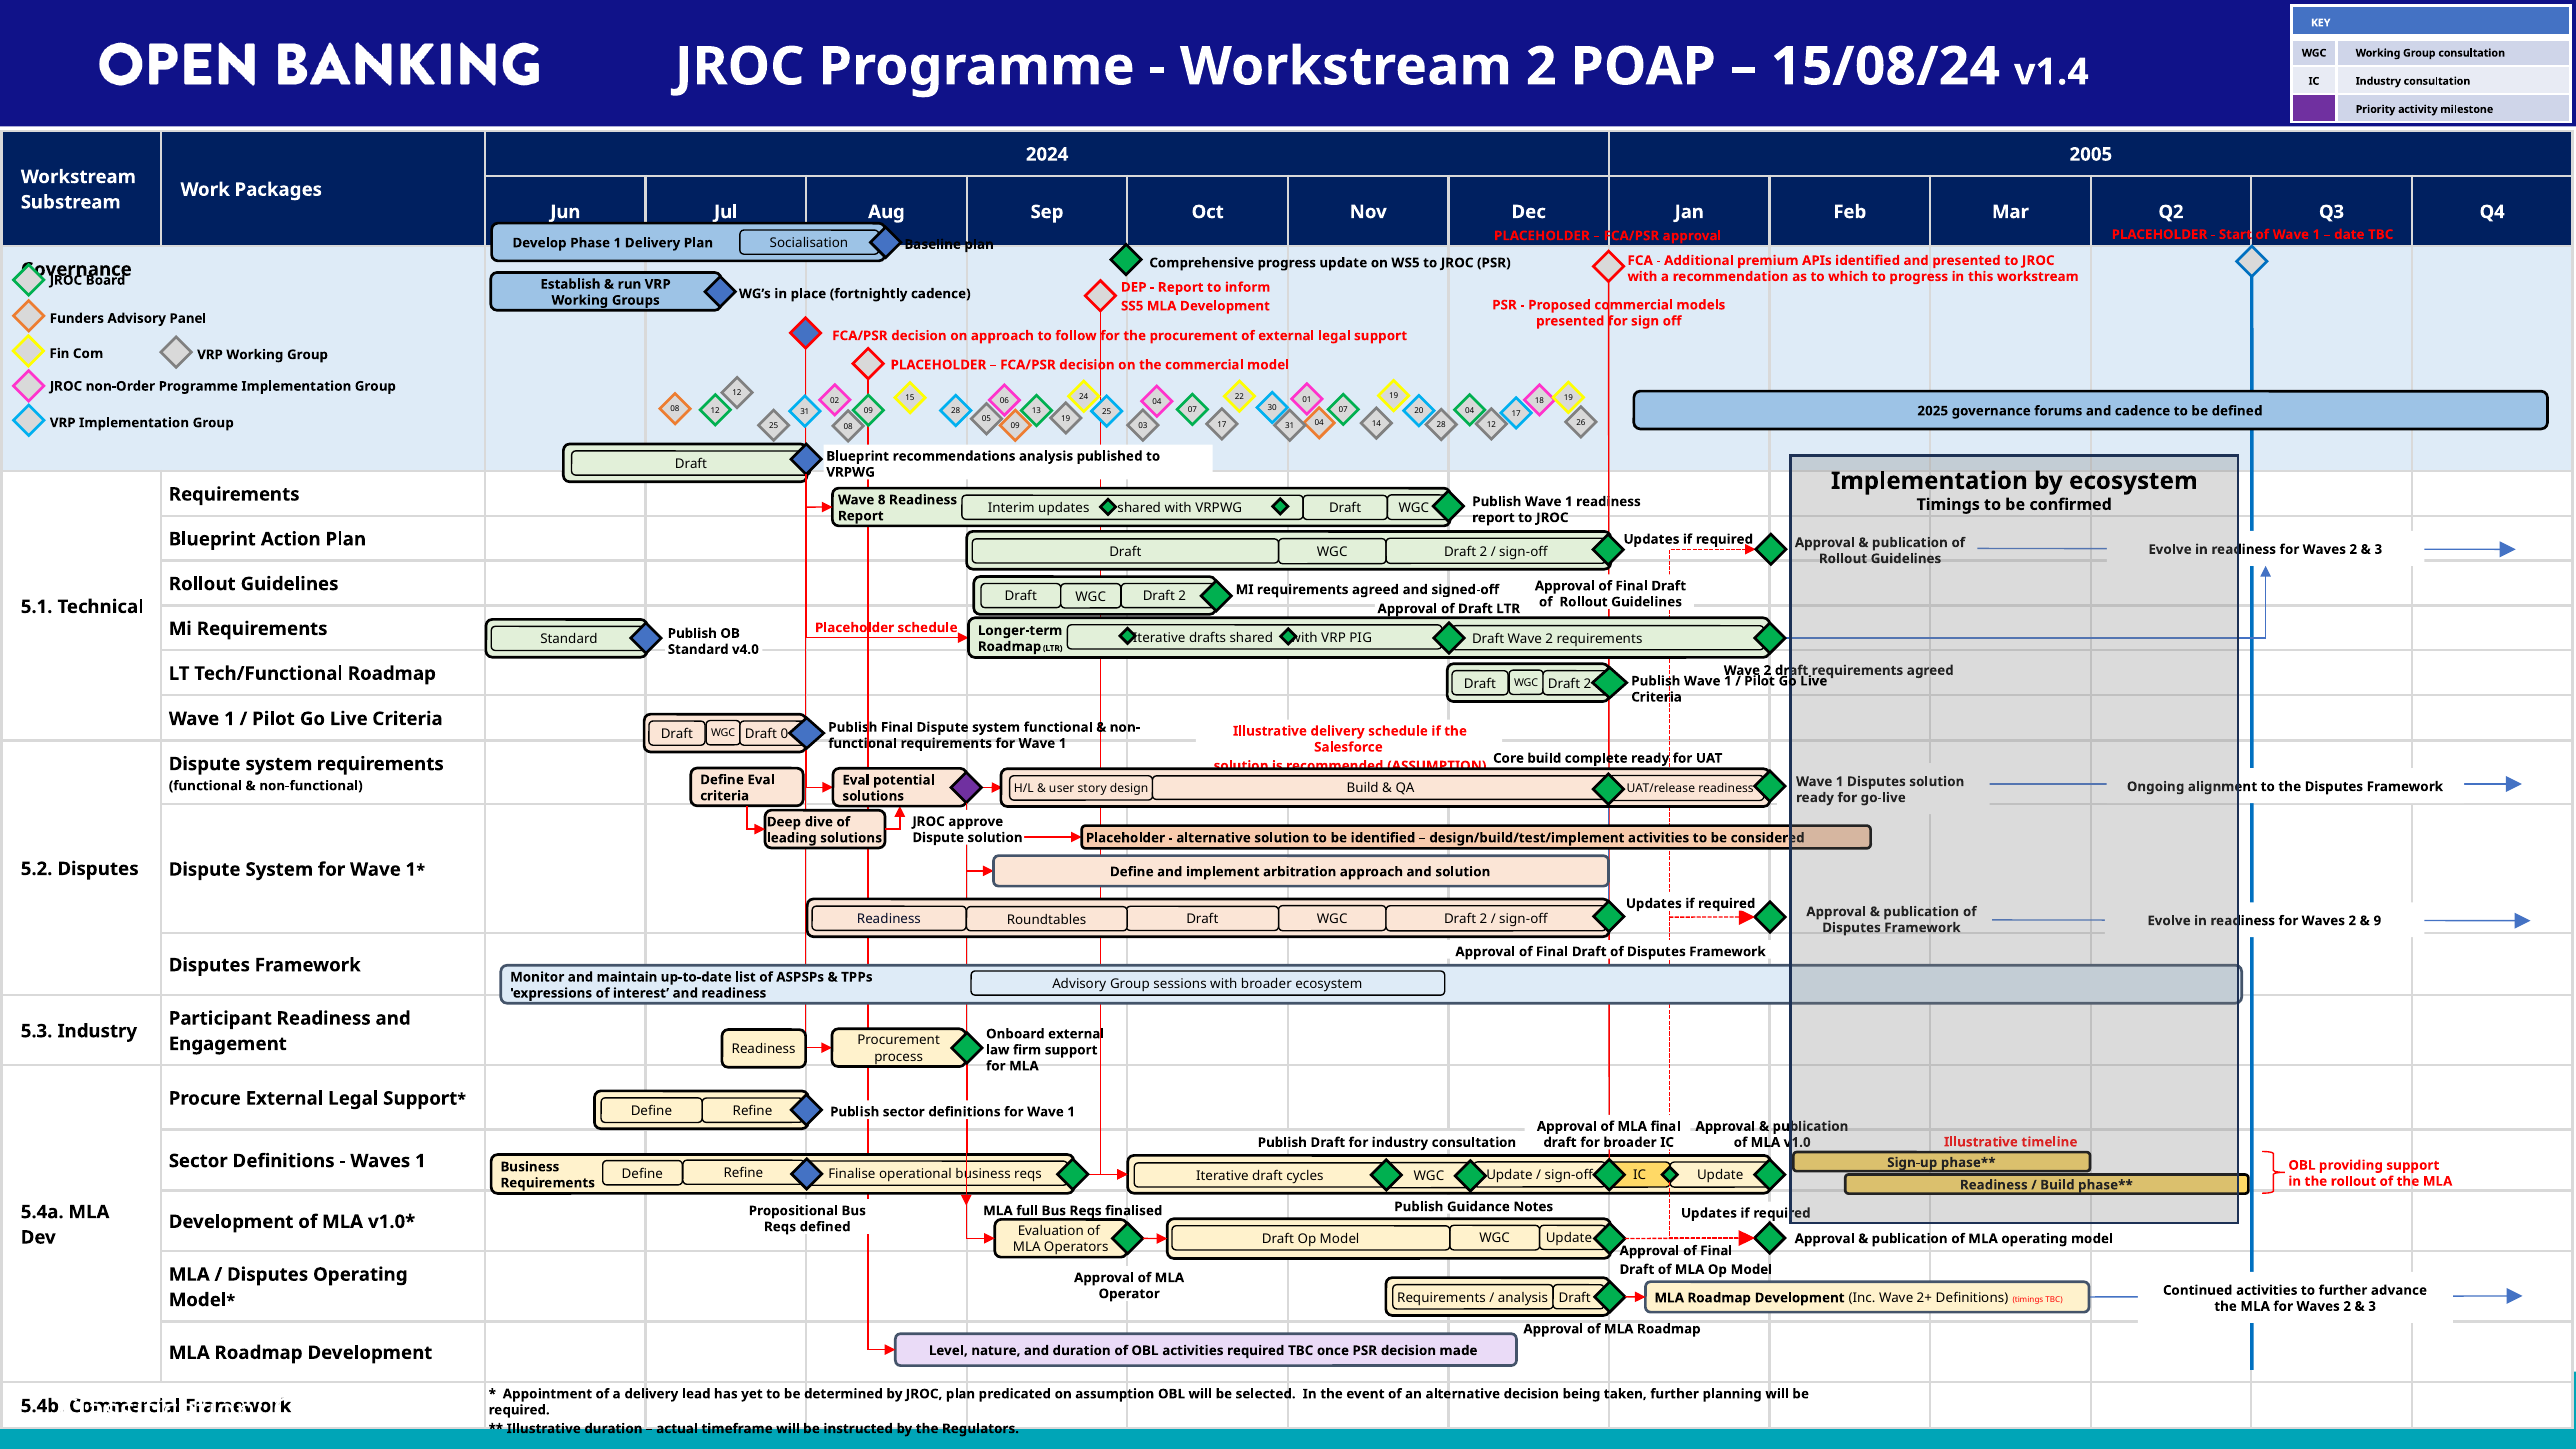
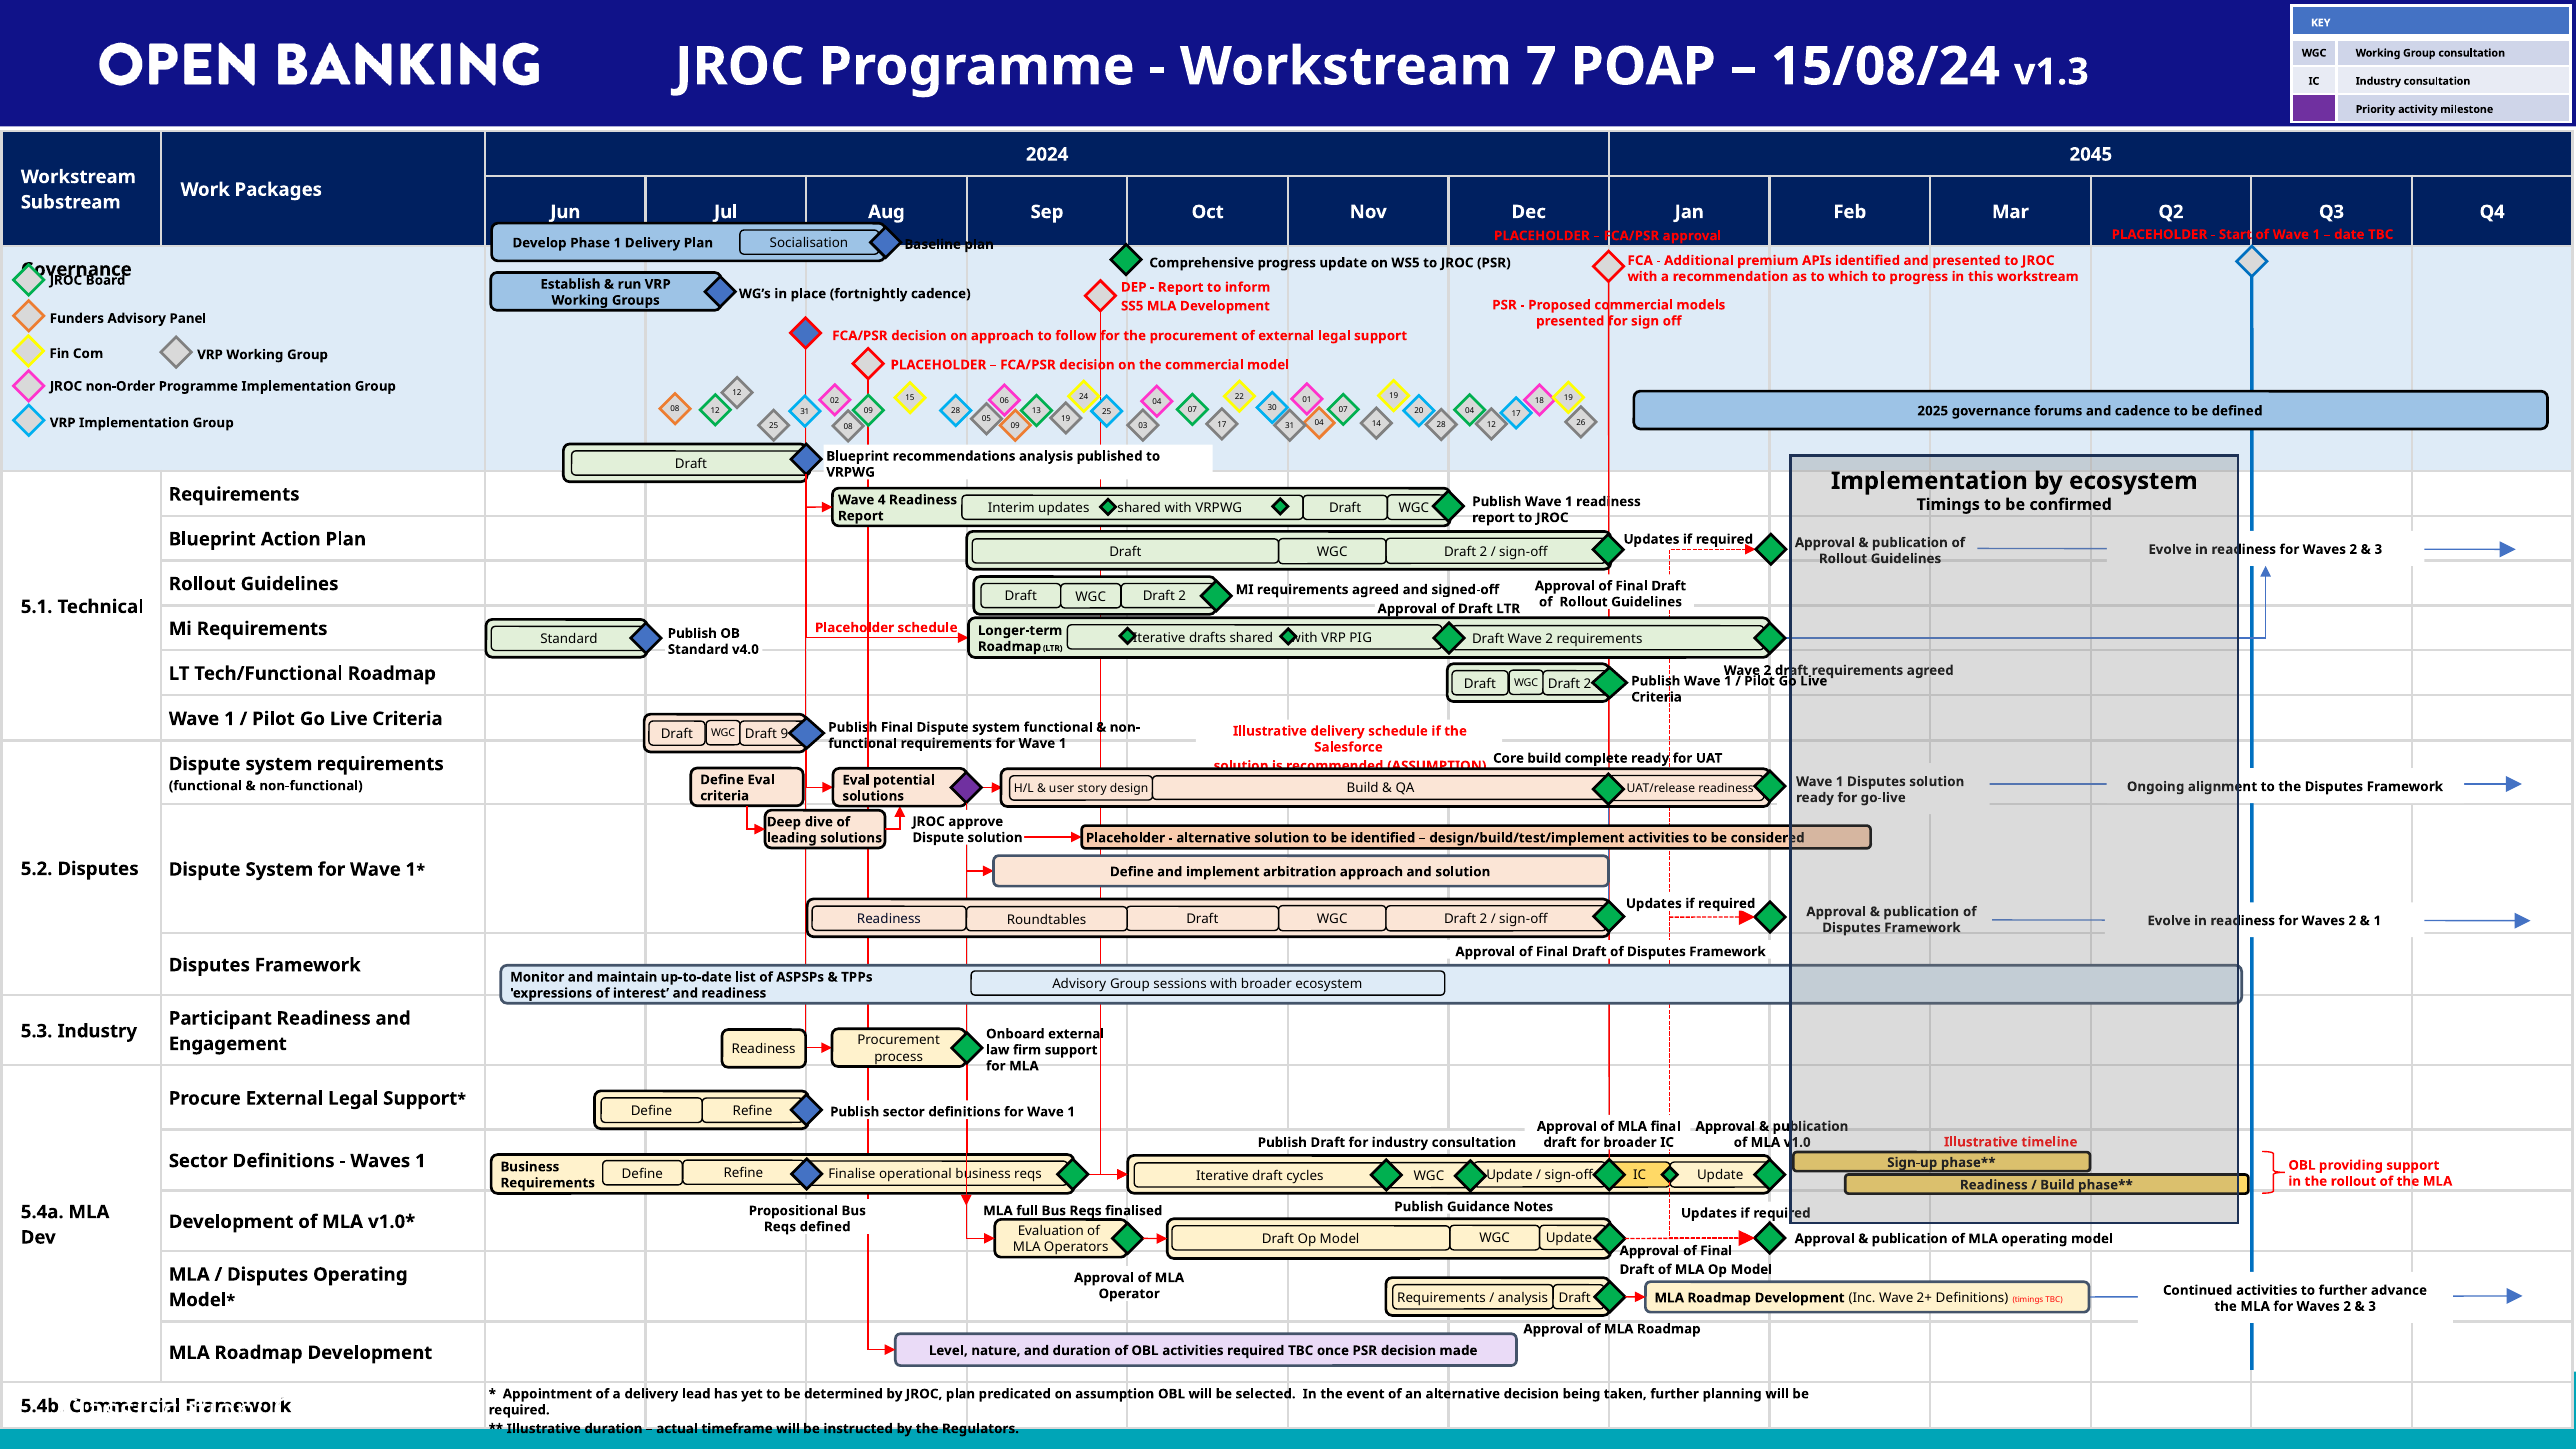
Workstream 2: 2 -> 7 (1541, 67)
v1.4: v1.4 -> v1.3 (2051, 72)
2005: 2005 -> 2045 (2091, 154)
8: 8 -> 4 (882, 500)
0: 0 -> 9 (784, 734)
9: 9 -> 1 (2377, 921)
